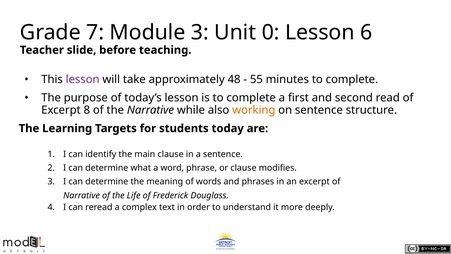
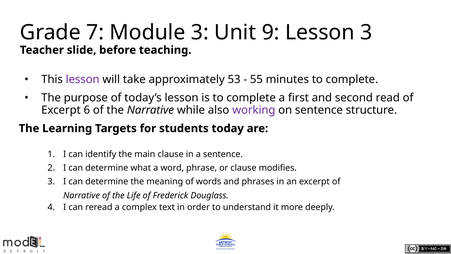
0: 0 -> 9 (271, 32)
Lesson 6: 6 -> 3 (366, 32)
48: 48 -> 53 (234, 79)
8: 8 -> 6 (87, 110)
working colour: orange -> purple (254, 110)
